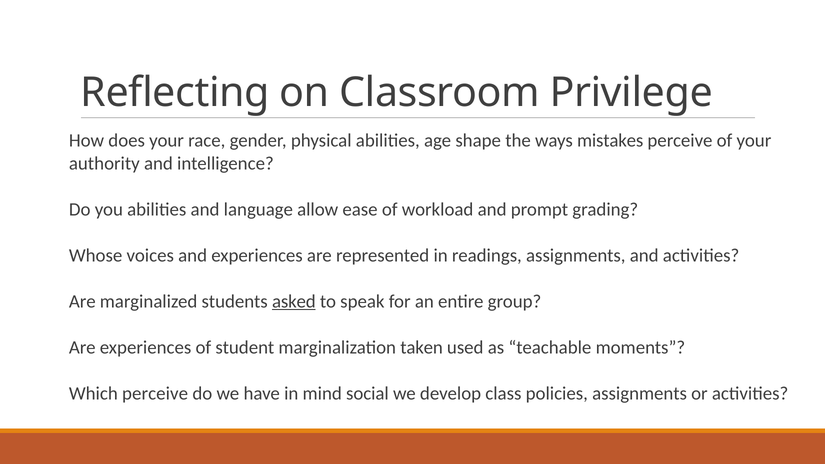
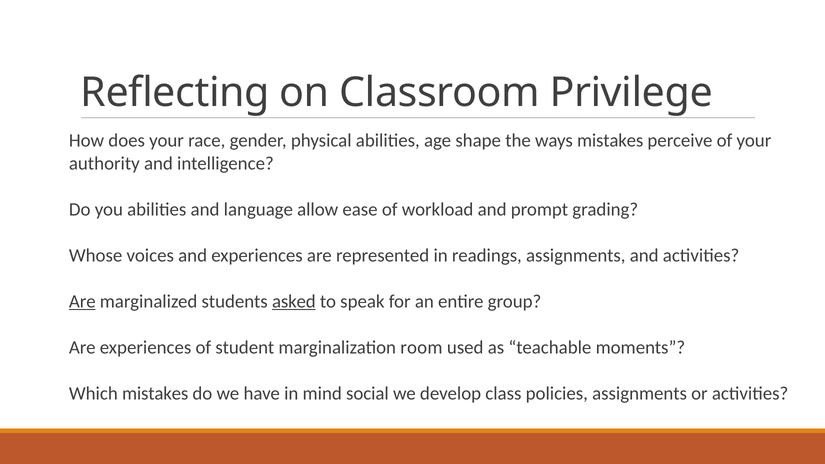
Are underline: none -> present (82, 301)
taken: taken -> room (421, 347)
Which perceive: perceive -> mistakes (155, 394)
